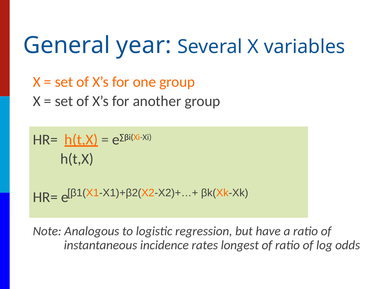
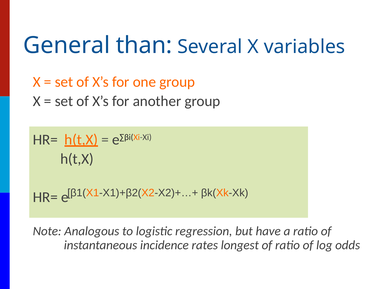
year: year -> than (144, 45)
